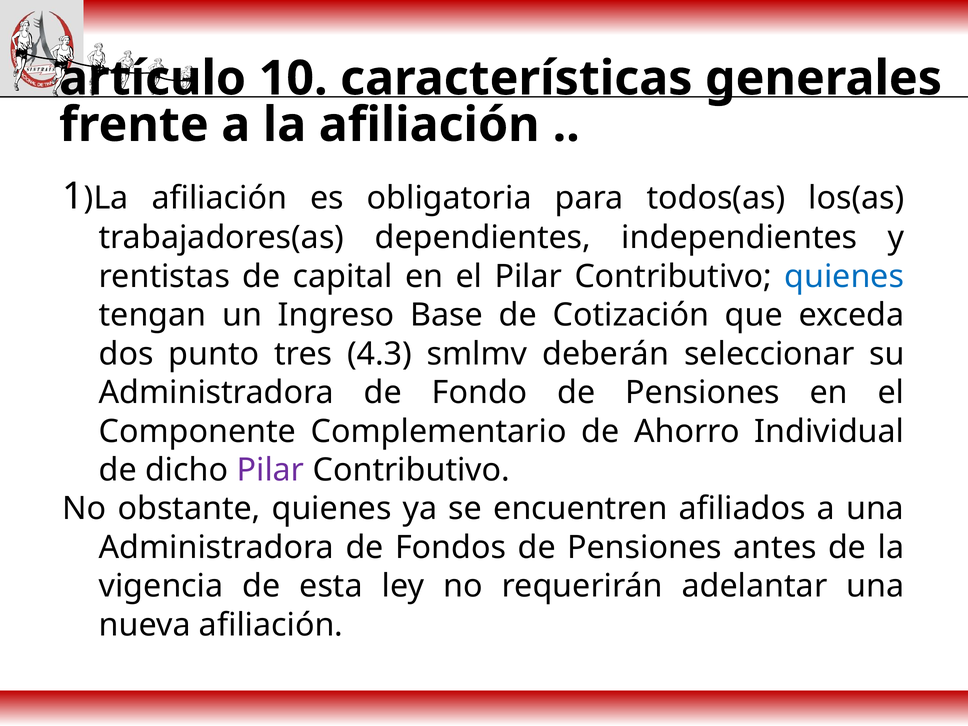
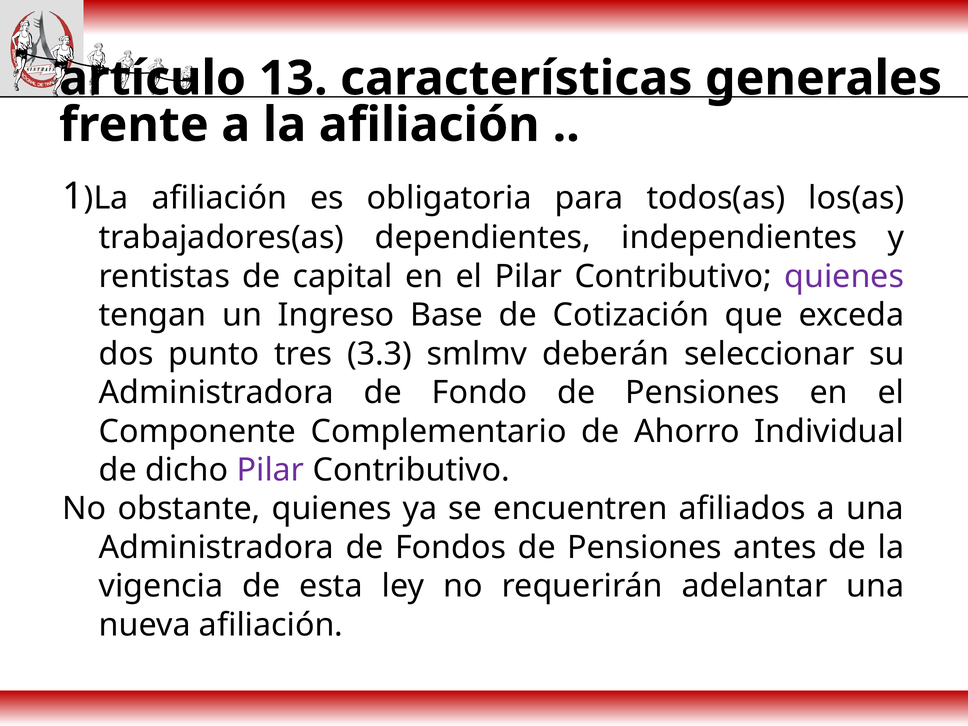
10: 10 -> 13 (293, 78)
quienes colour: blue -> purple (844, 277)
4.3: 4.3 -> 3.3 (379, 354)
